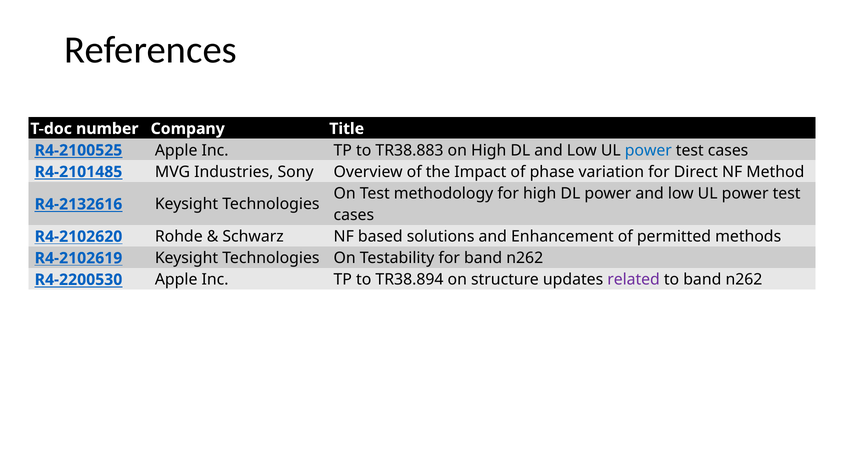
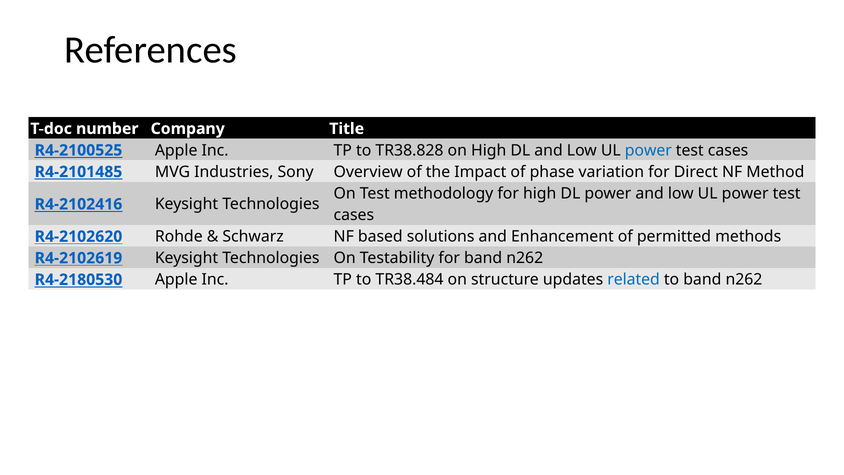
TR38.883: TR38.883 -> TR38.828 (410, 150)
R4-2132616: R4-2132616 -> R4-2102416 (78, 204)
R4-2200530: R4-2200530 -> R4-2180530 (78, 280)
TR38.894: TR38.894 -> TR38.484 (410, 280)
related colour: purple -> blue (634, 280)
